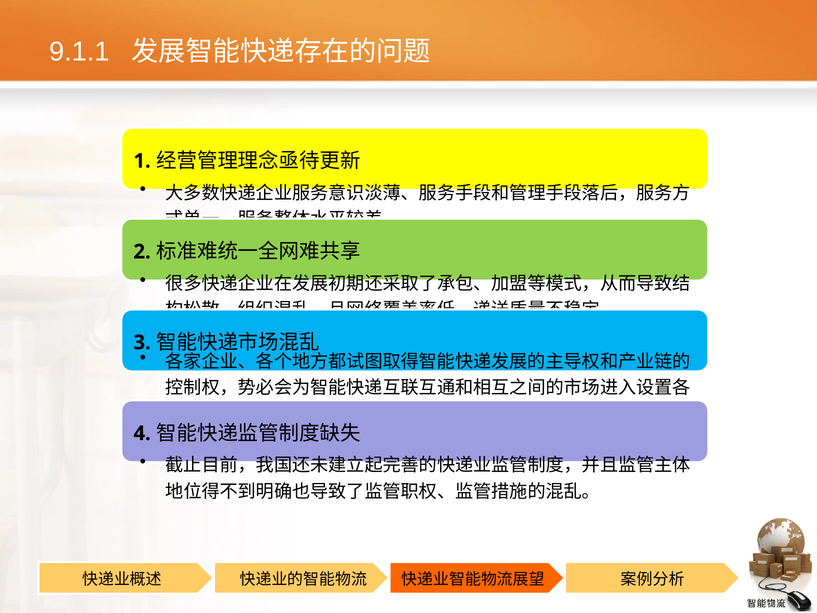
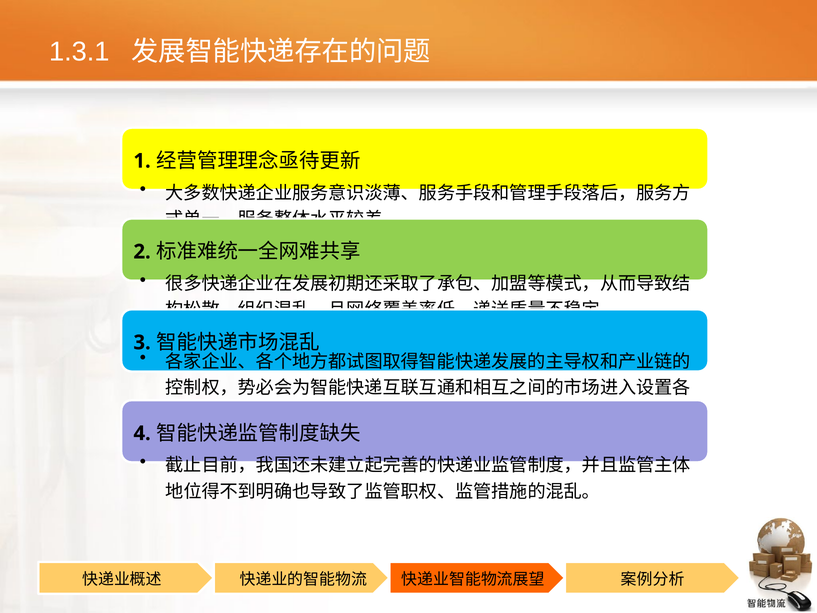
9.1.1: 9.1.1 -> 1.3.1 (79, 52)
